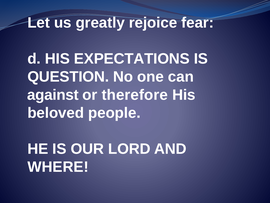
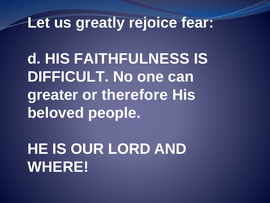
EXPECTATIONS: EXPECTATIONS -> FAITHFULNESS (132, 59)
QUESTION: QUESTION -> DIFFICULT (68, 77)
against: against -> greater (53, 95)
